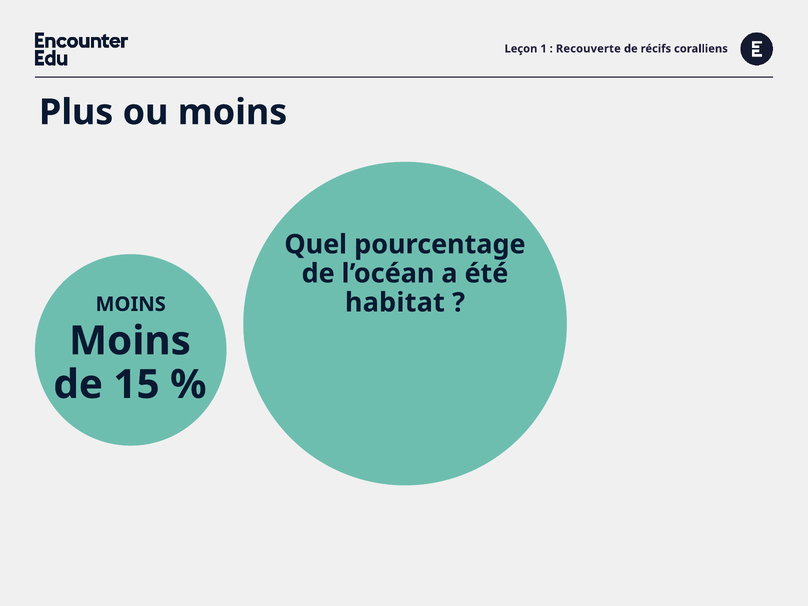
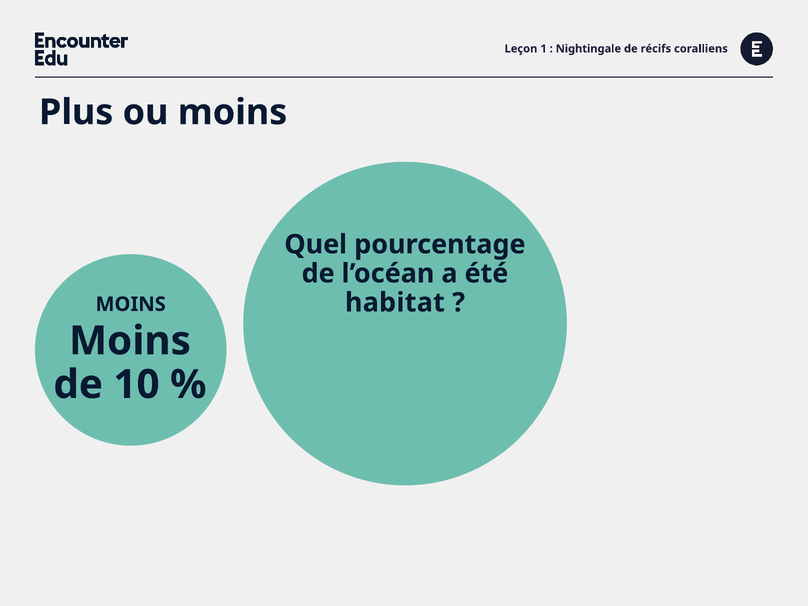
Recouverte: Recouverte -> Nightingale (588, 49)
15: 15 -> 10 (137, 385)
